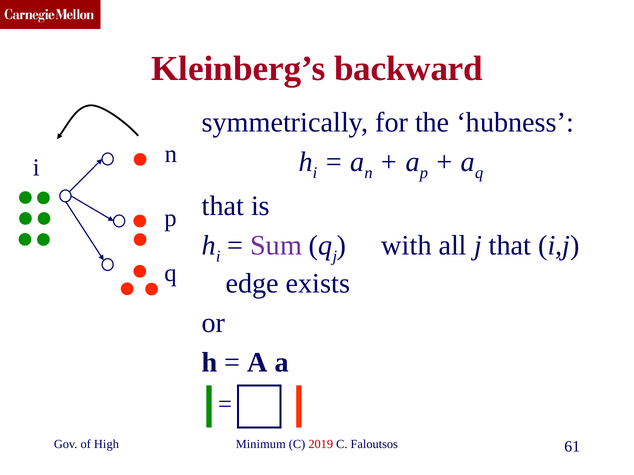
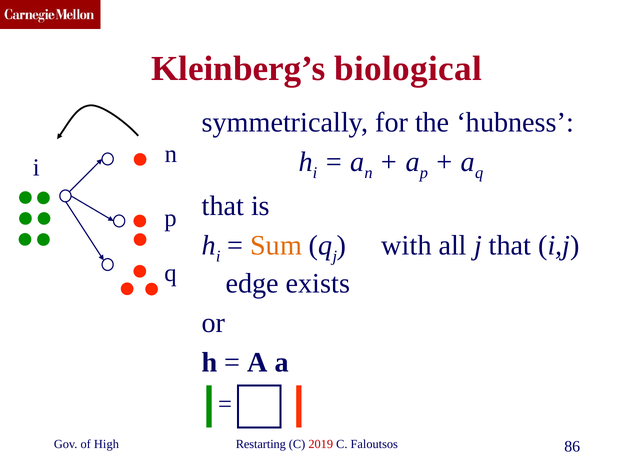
backward: backward -> biological (408, 68)
Sum colour: purple -> orange (276, 245)
Minimum: Minimum -> Restarting (261, 445)
61: 61 -> 86 (572, 447)
